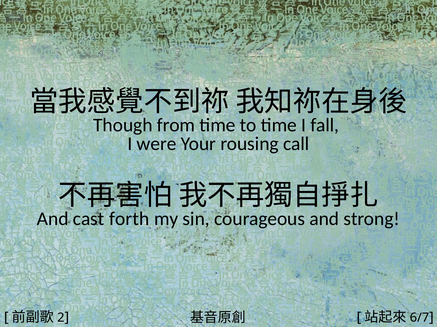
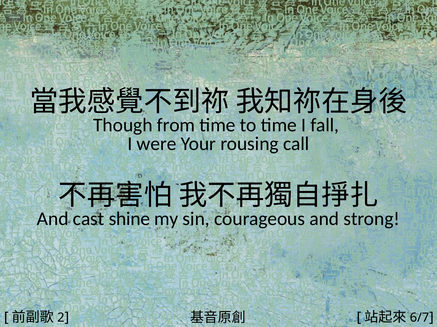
forth: forth -> shine (129, 219)
